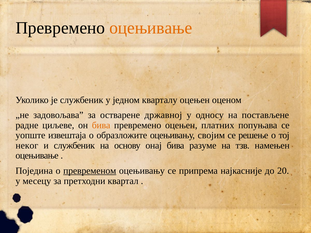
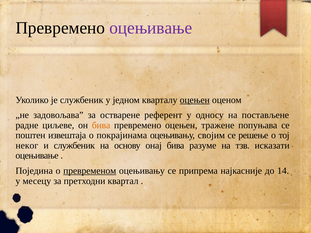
оцењивање colour: orange -> purple (151, 28)
оцењен underline: none -> present (195, 100)
државној: државној -> референт (163, 115)
платних: платних -> тражене (218, 125)
уопште: уопште -> поштен (30, 135)
образложите: образложите -> покрајинама (122, 135)
намењен: намењен -> исказати (272, 146)
20: 20 -> 14 (283, 171)
